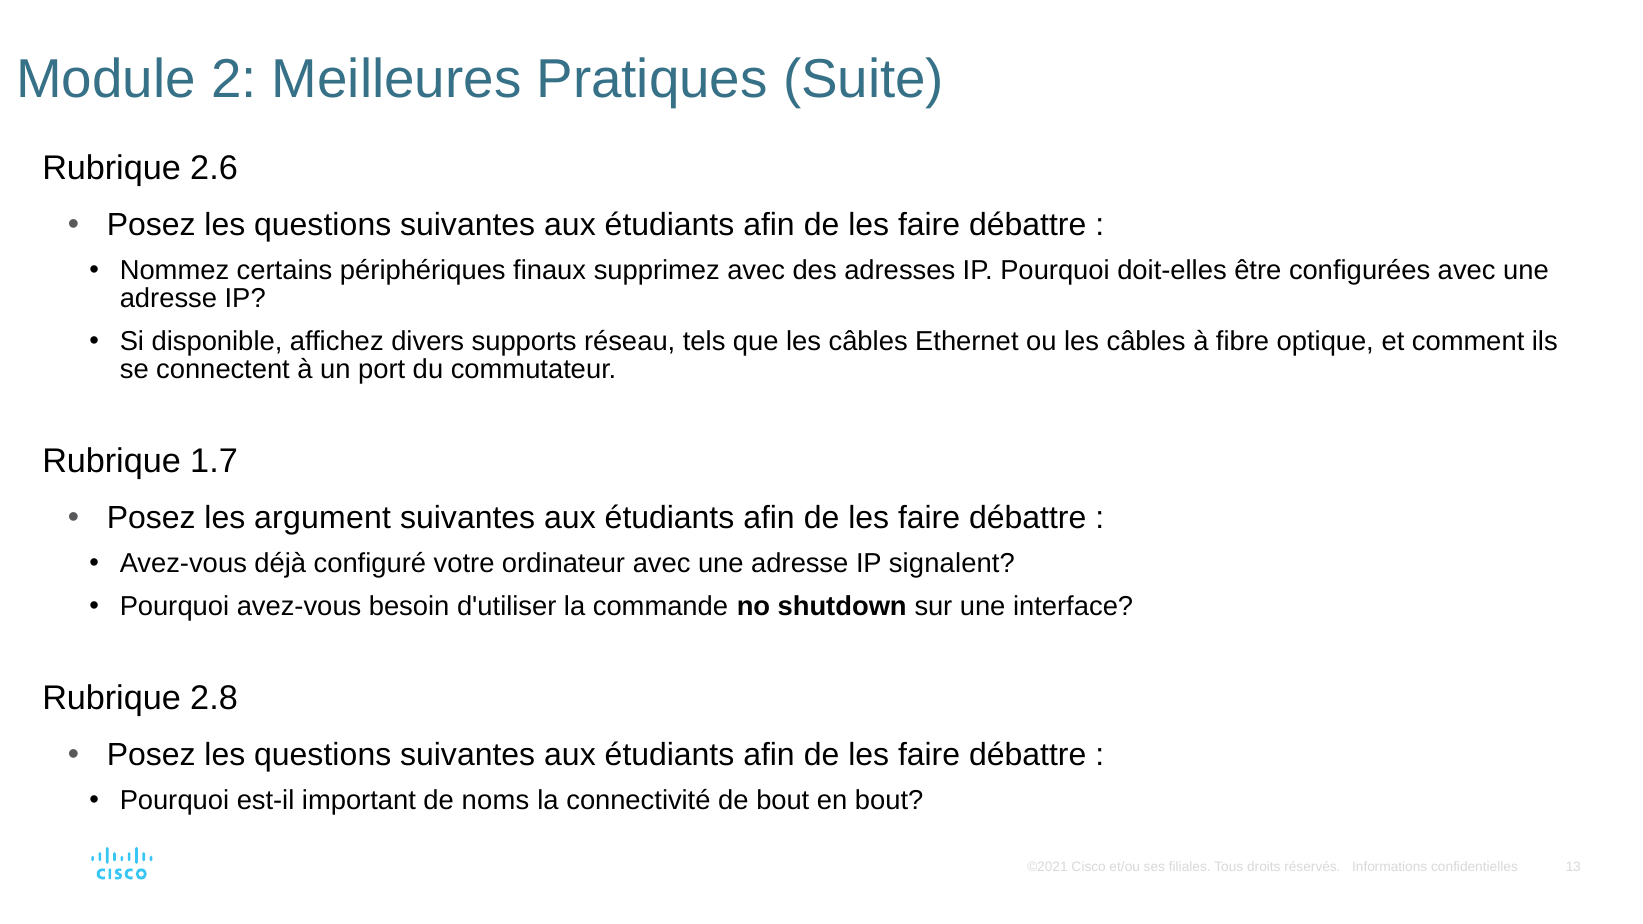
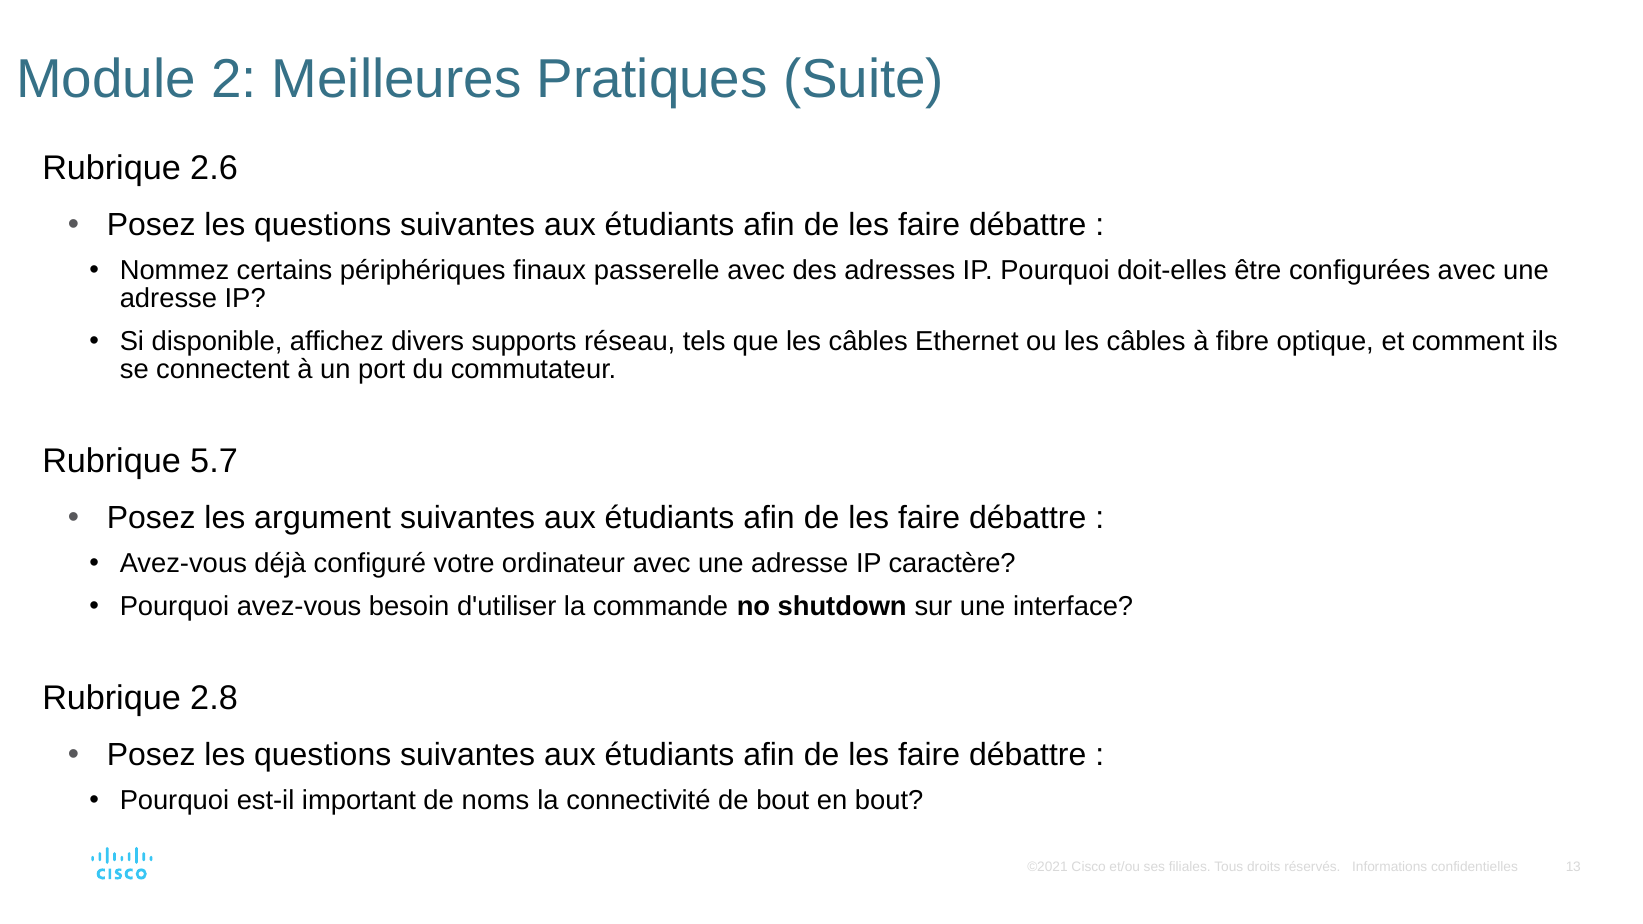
supprimez: supprimez -> passerelle (657, 271)
1.7: 1.7 -> 5.7 (214, 461)
signalent: signalent -> caractère (952, 564)
